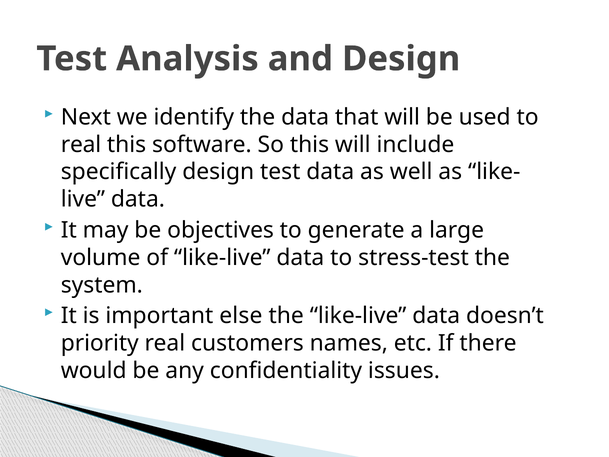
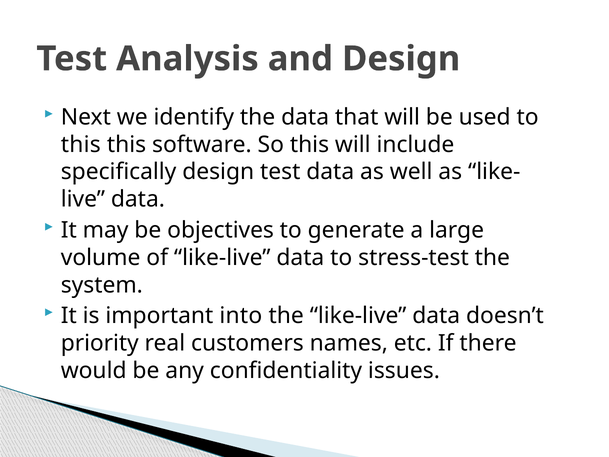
real: real -> this (81, 144)
else: else -> into (241, 316)
